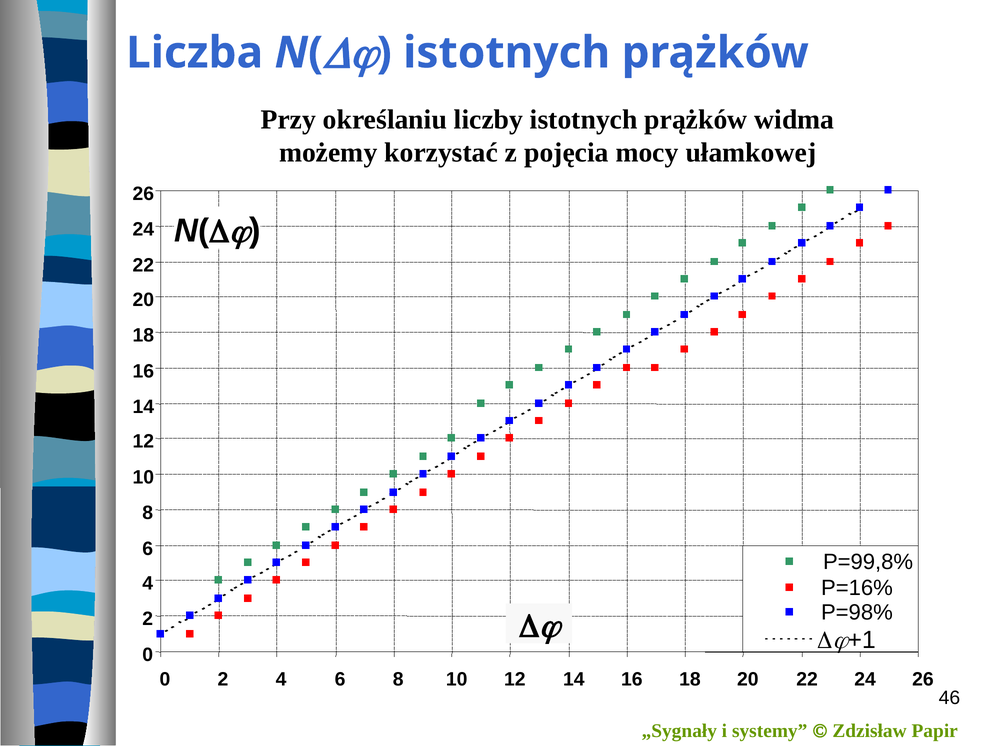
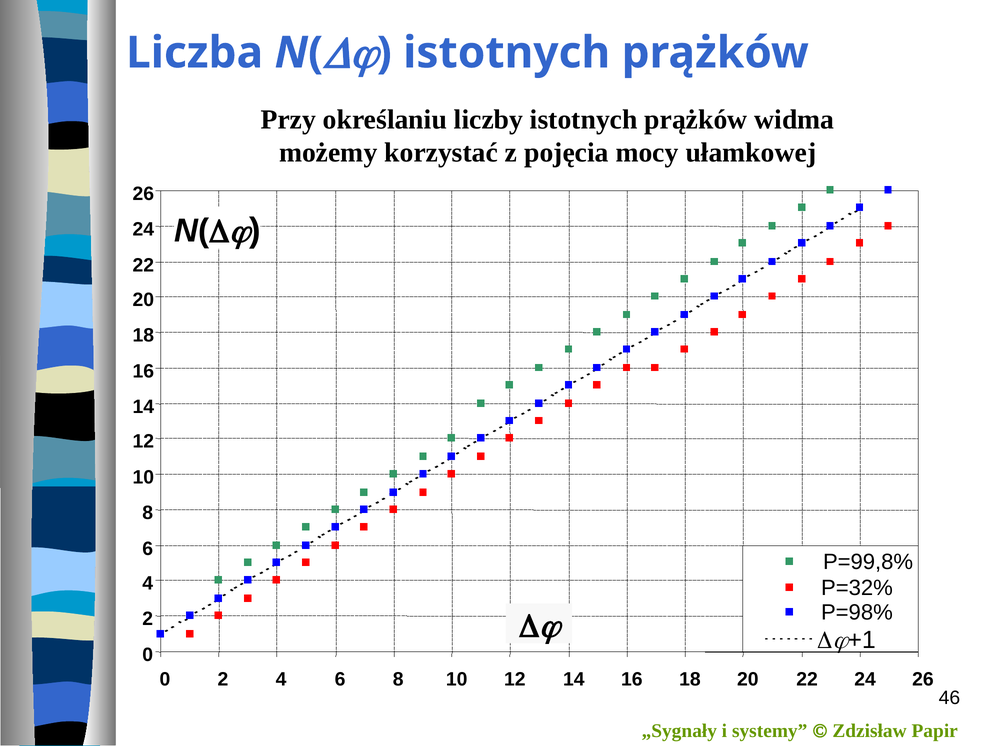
P=16%: P=16% -> P=32% (857, 588)
